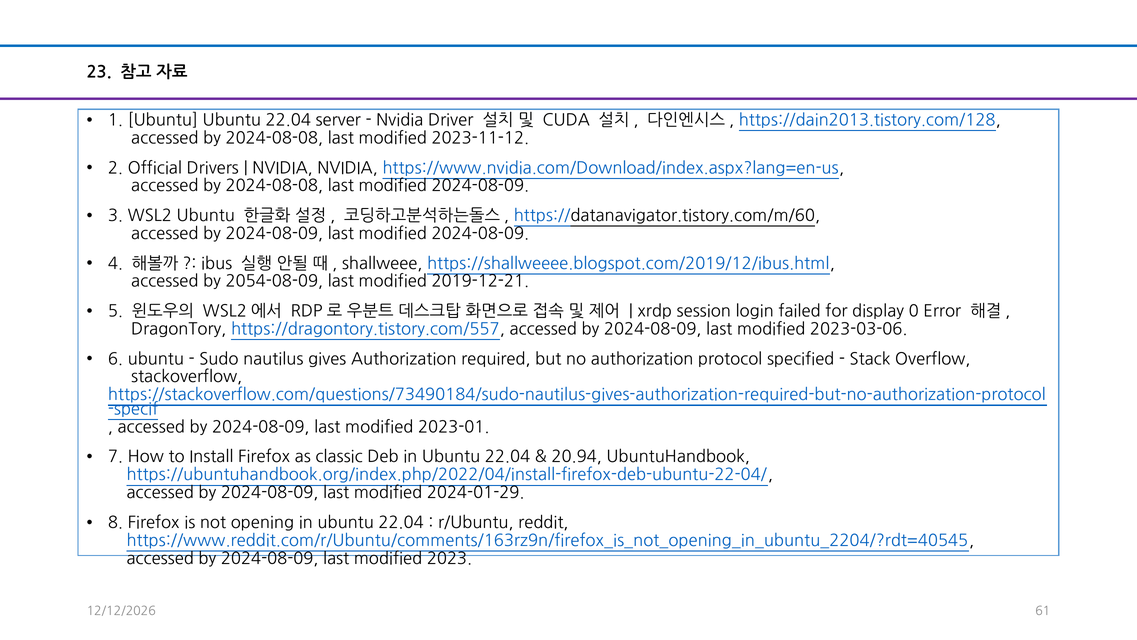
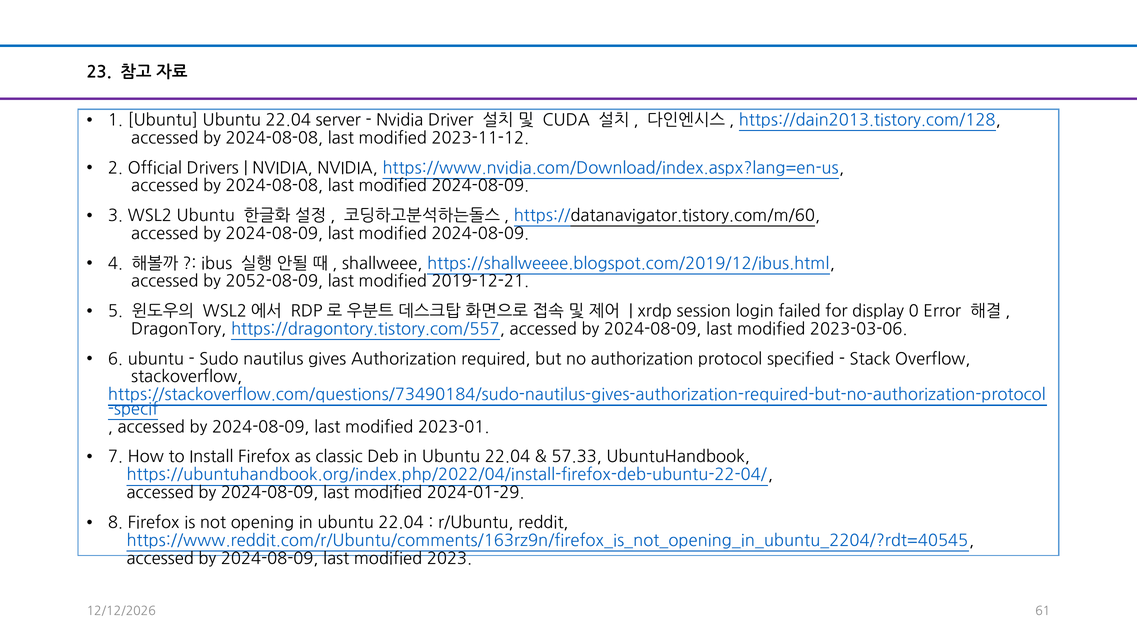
2054-08-09: 2054-08-09 -> 2052-08-09 (274, 281)
20.94: 20.94 -> 57.33 (577, 457)
